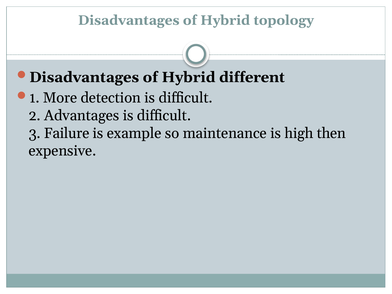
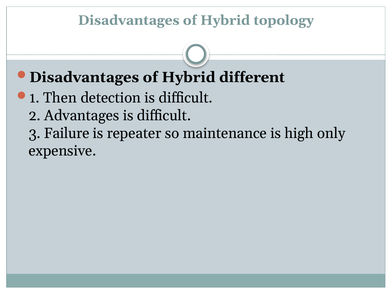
More: More -> Then (60, 98)
example: example -> repeater (134, 133)
then: then -> only (331, 133)
